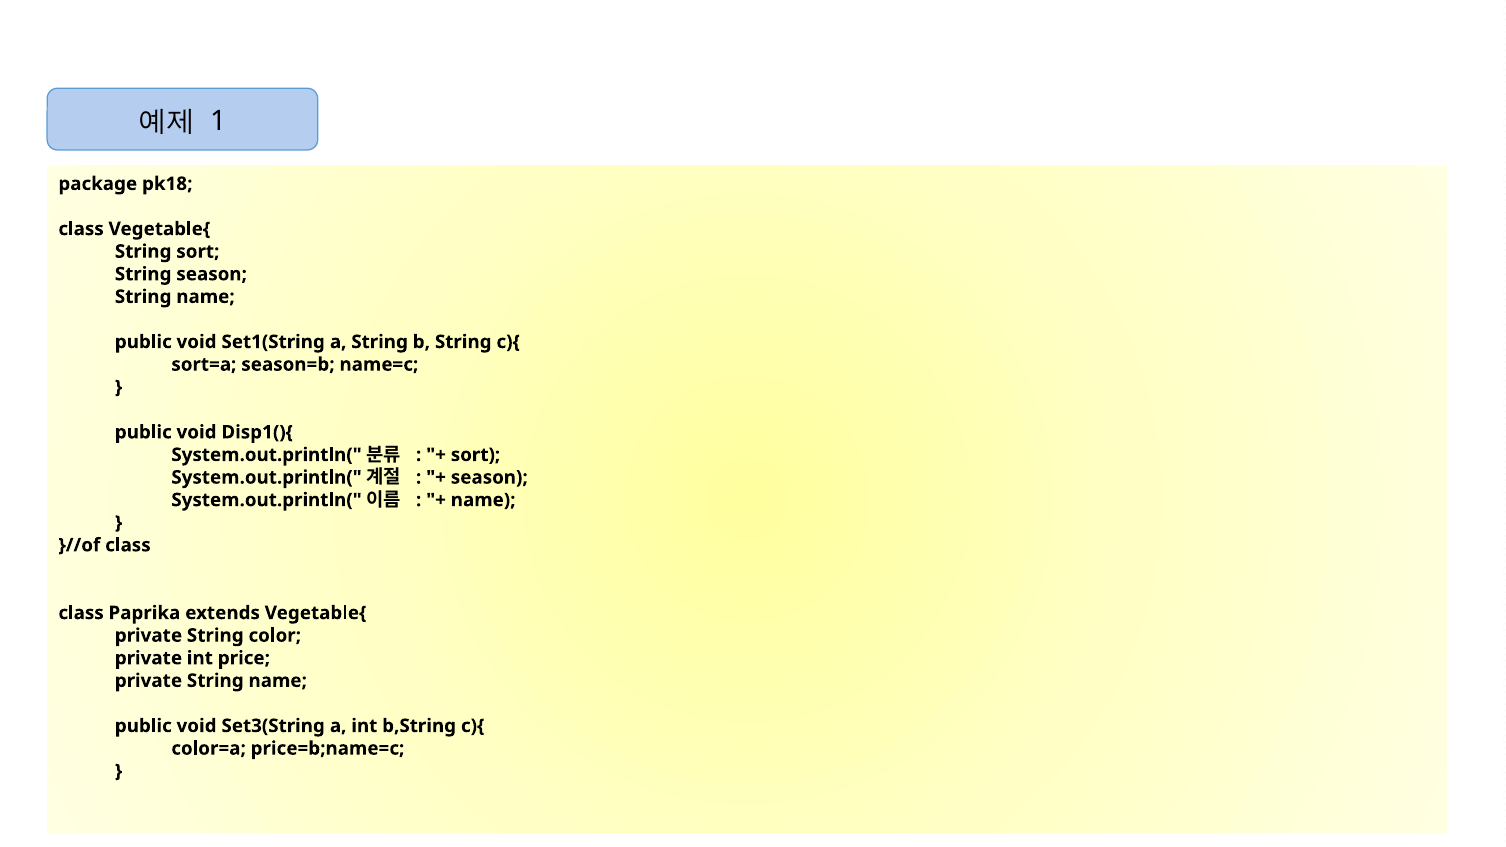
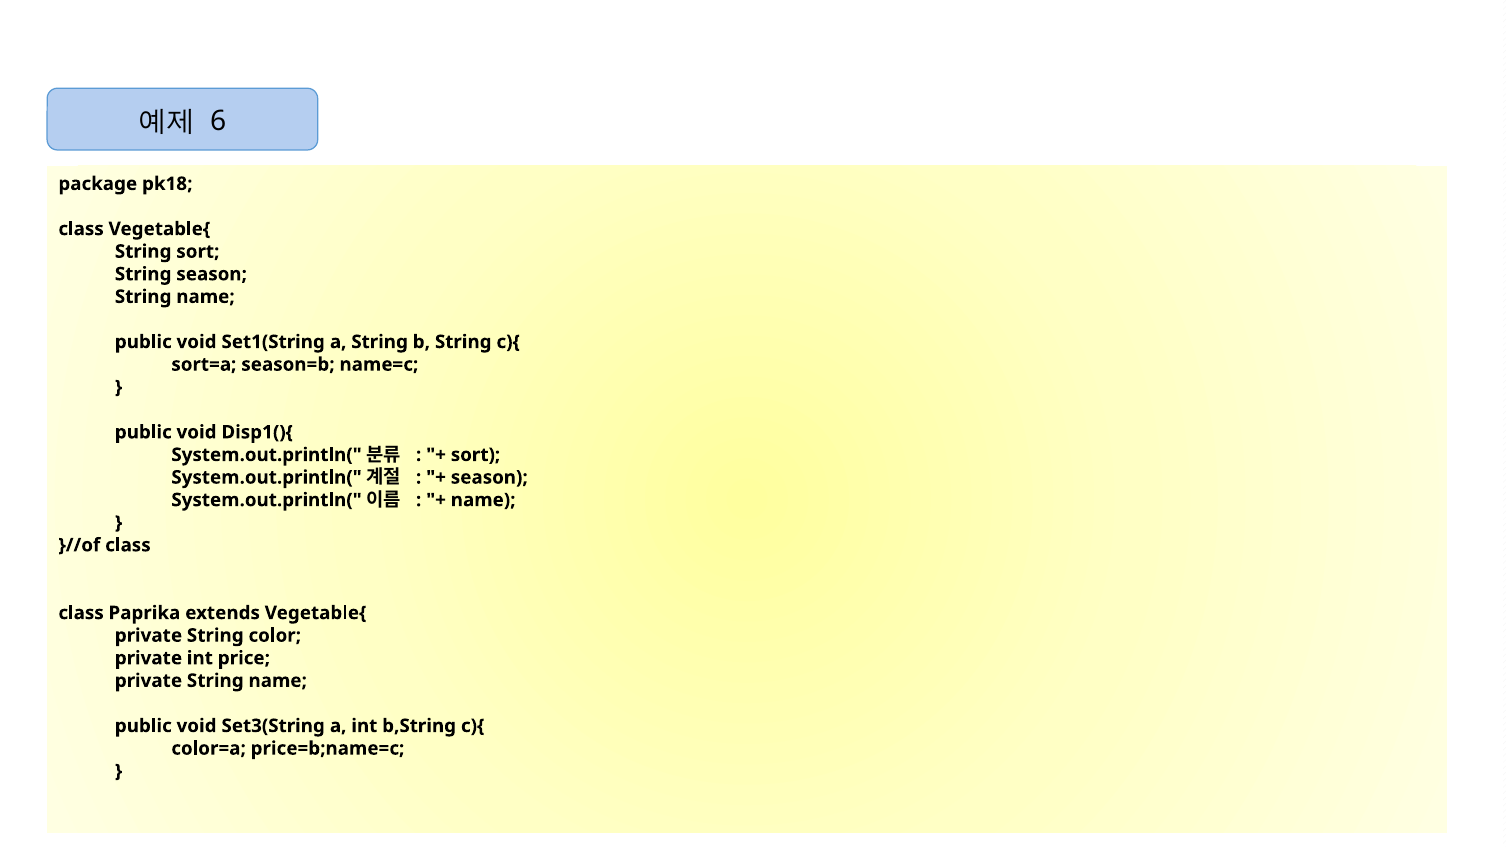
1: 1 -> 6 (218, 121)
